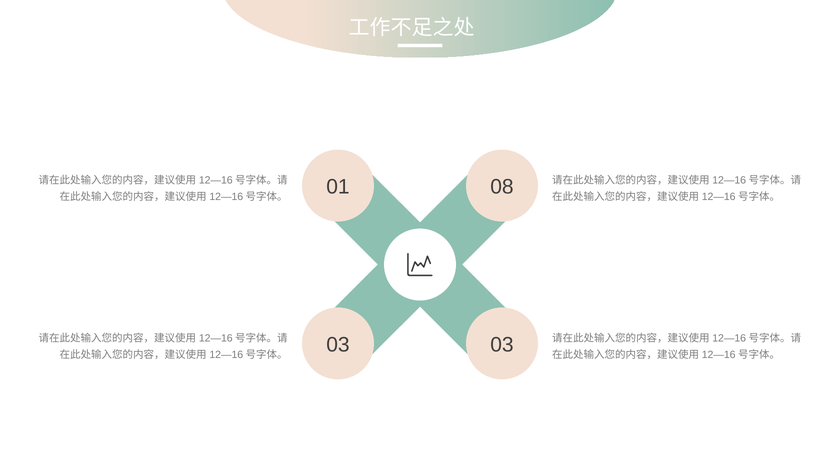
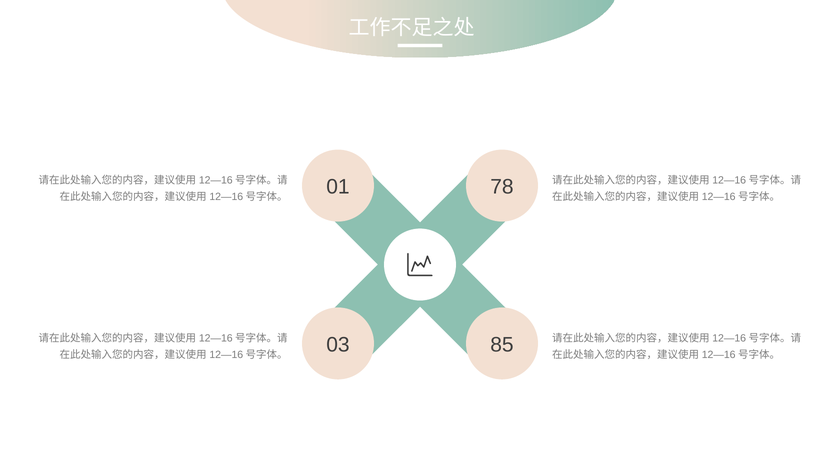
08: 08 -> 78 (502, 187)
03 03: 03 -> 85 (502, 345)
